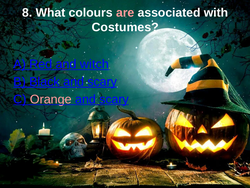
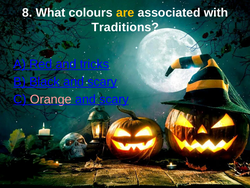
are colour: pink -> yellow (125, 13)
Costumes: Costumes -> Traditions (125, 27)
witch: witch -> tricks (95, 64)
